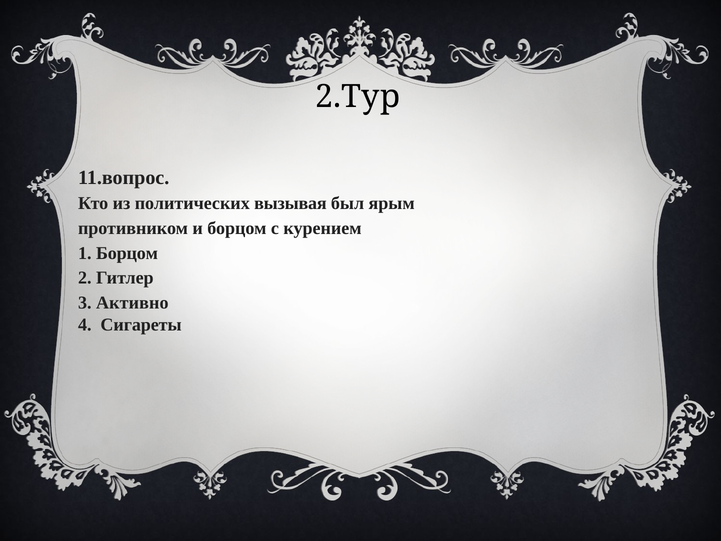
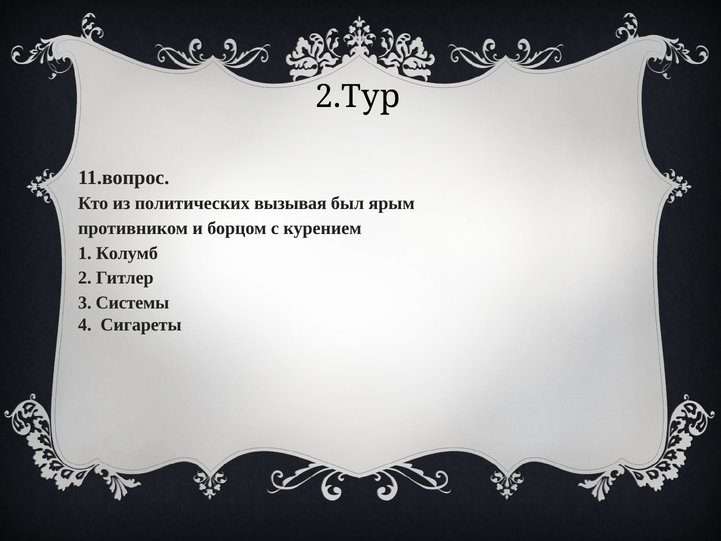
1 Борцом: Борцом -> Колумб (127, 253)
Активно: Активно -> Системы (132, 303)
